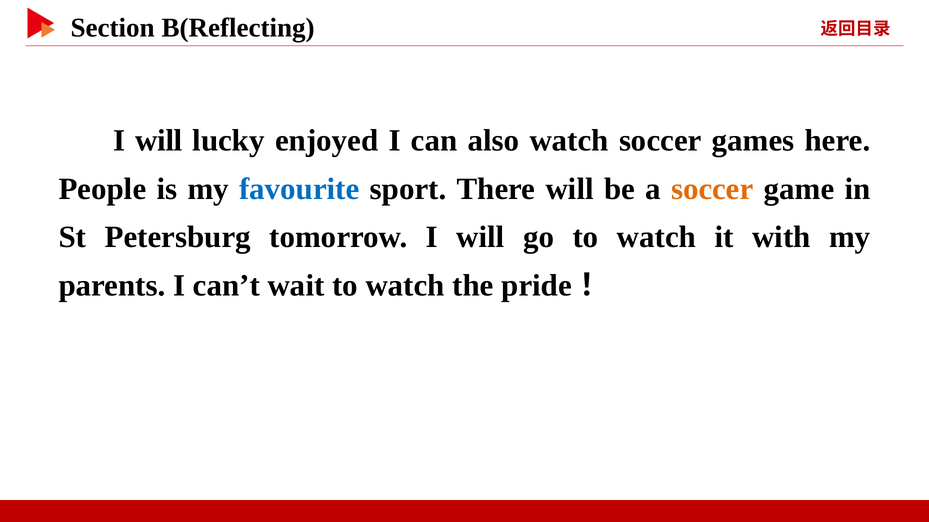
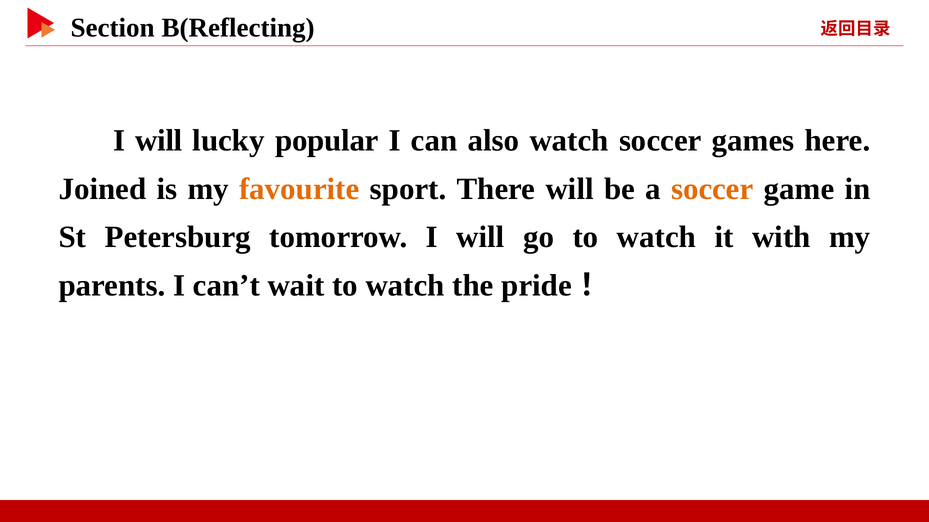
enjoyed: enjoyed -> popular (327, 141)
People: People -> Joined (102, 189)
favourite colour: blue -> orange (299, 189)
